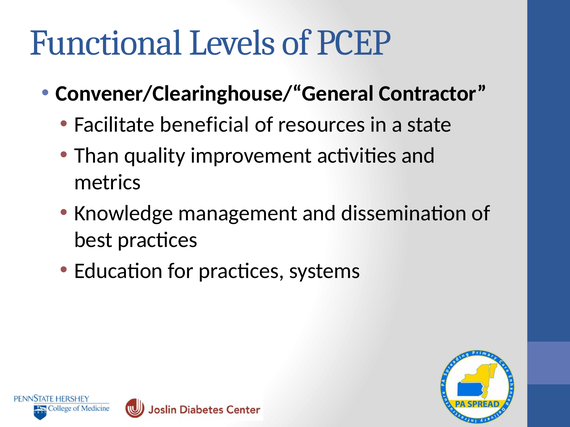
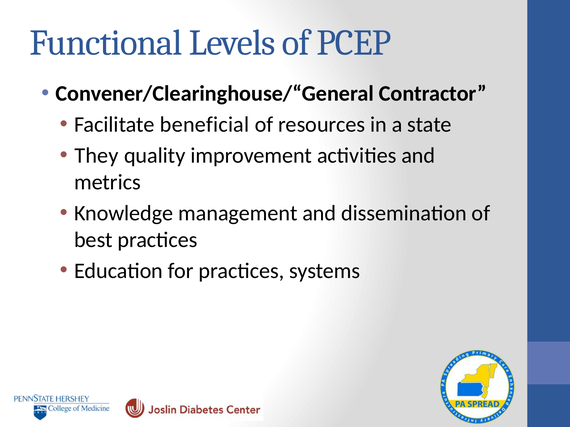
Than: Than -> They (96, 156)
